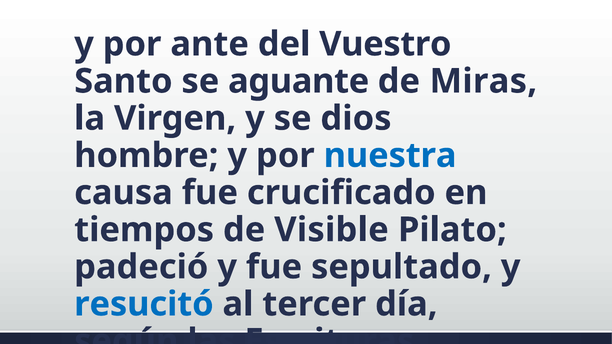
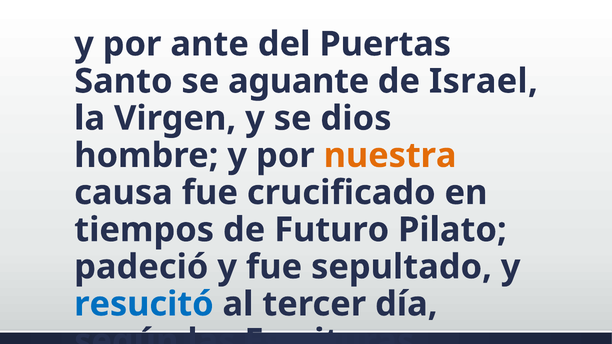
Vuestro: Vuestro -> Puertas (385, 44)
Miras: Miras -> Israel (483, 81)
nuestra colour: blue -> orange (390, 156)
Visible: Visible -> Futuro (332, 230)
